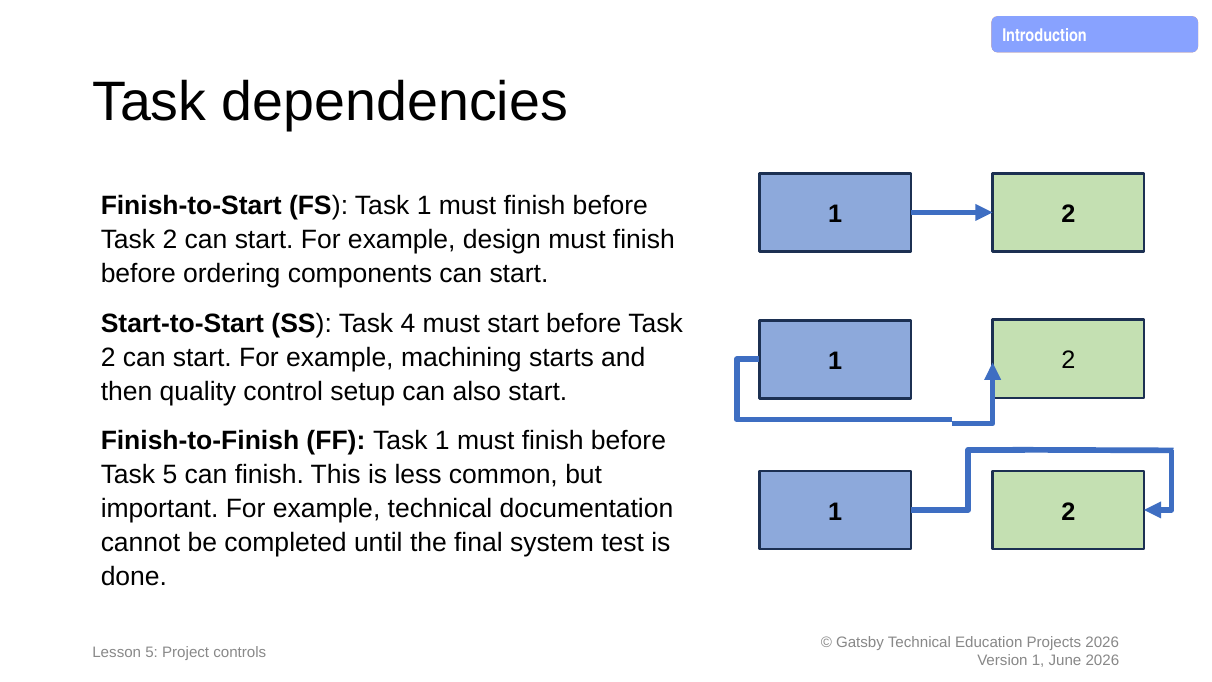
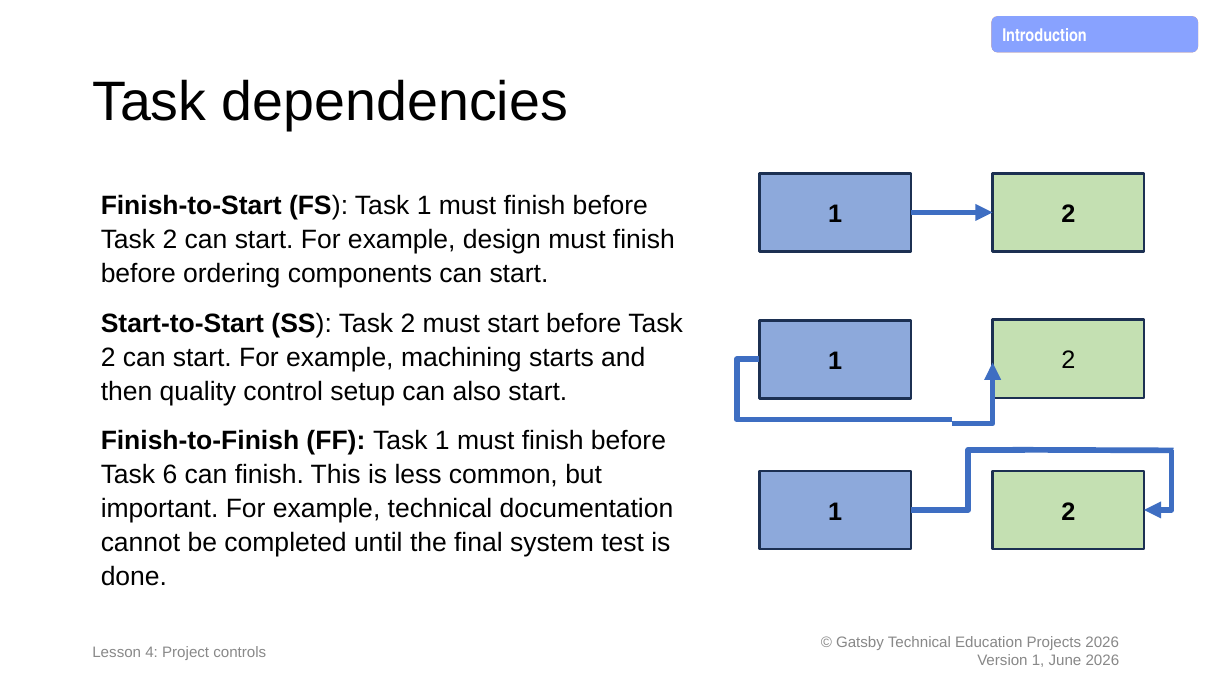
SS Task 4: 4 -> 2 (408, 323)
Task 5: 5 -> 6 (170, 474)
Lesson 5: 5 -> 4 (152, 652)
